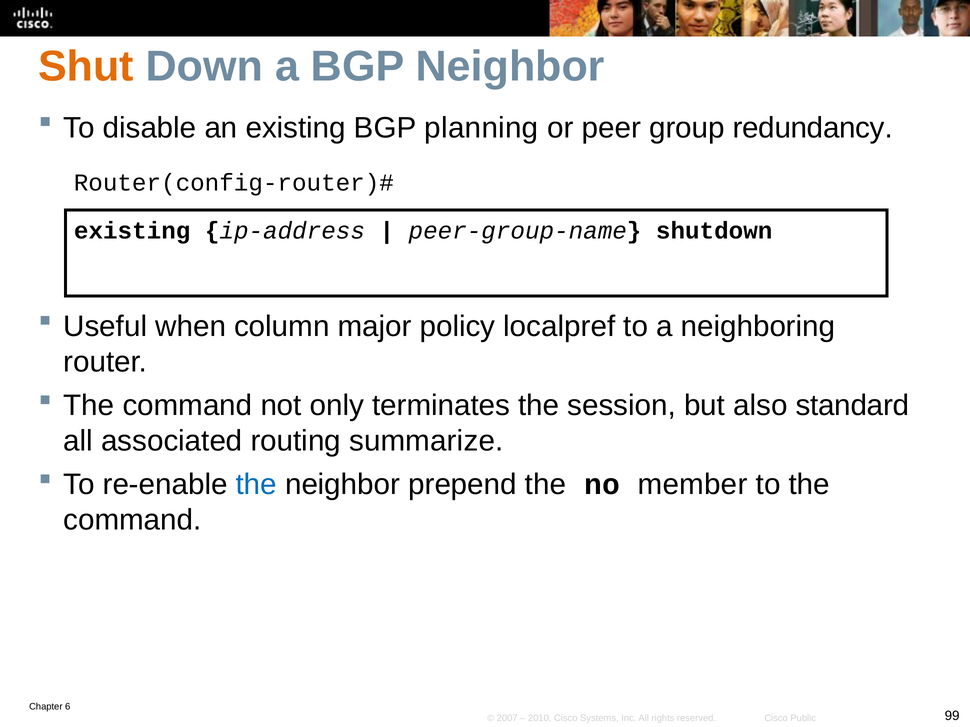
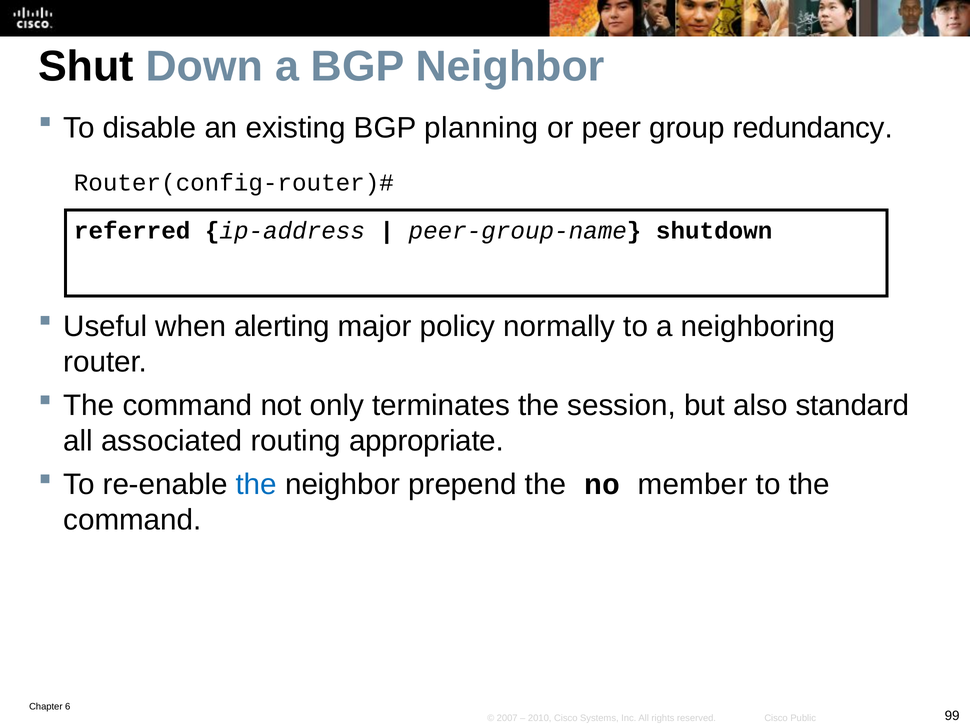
Shut colour: orange -> black (86, 67)
existing: existing -> referred (132, 231)
column: column -> alerting (282, 327)
localpref: localpref -> normally (559, 327)
summarize: summarize -> appropriate (426, 441)
